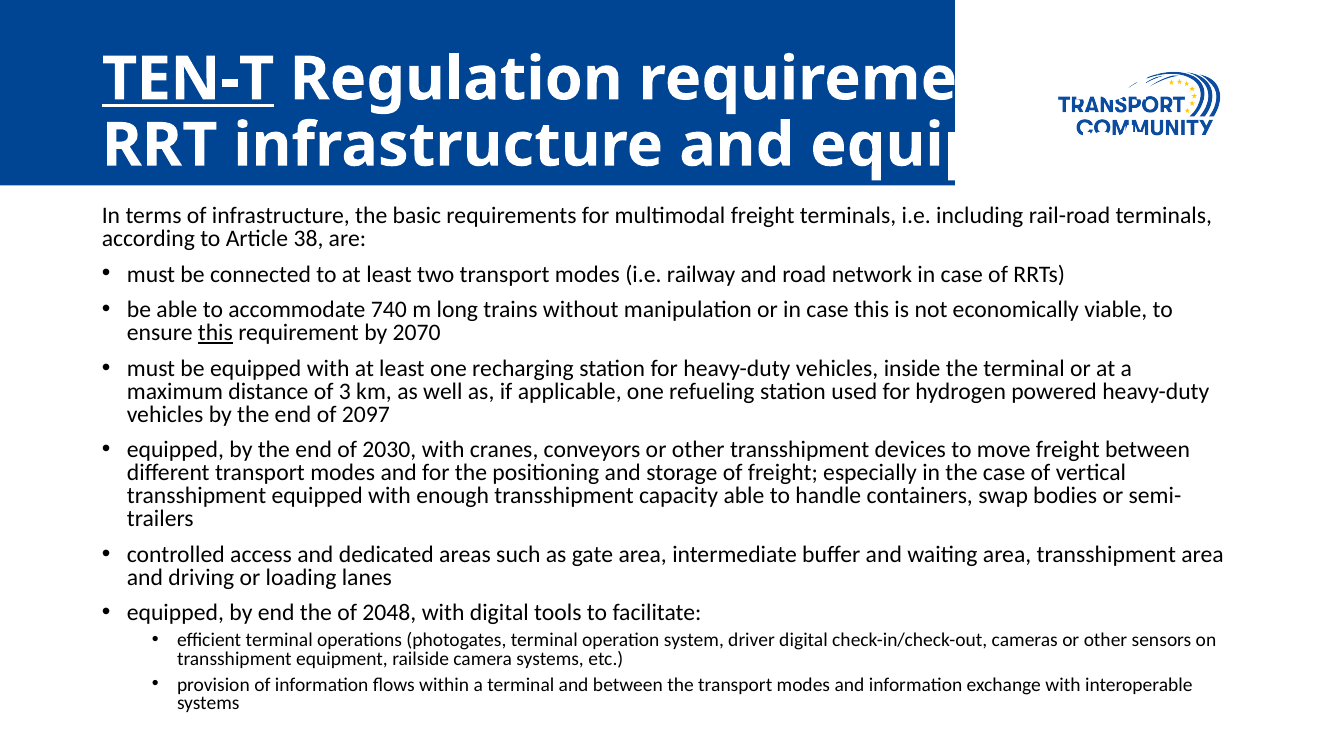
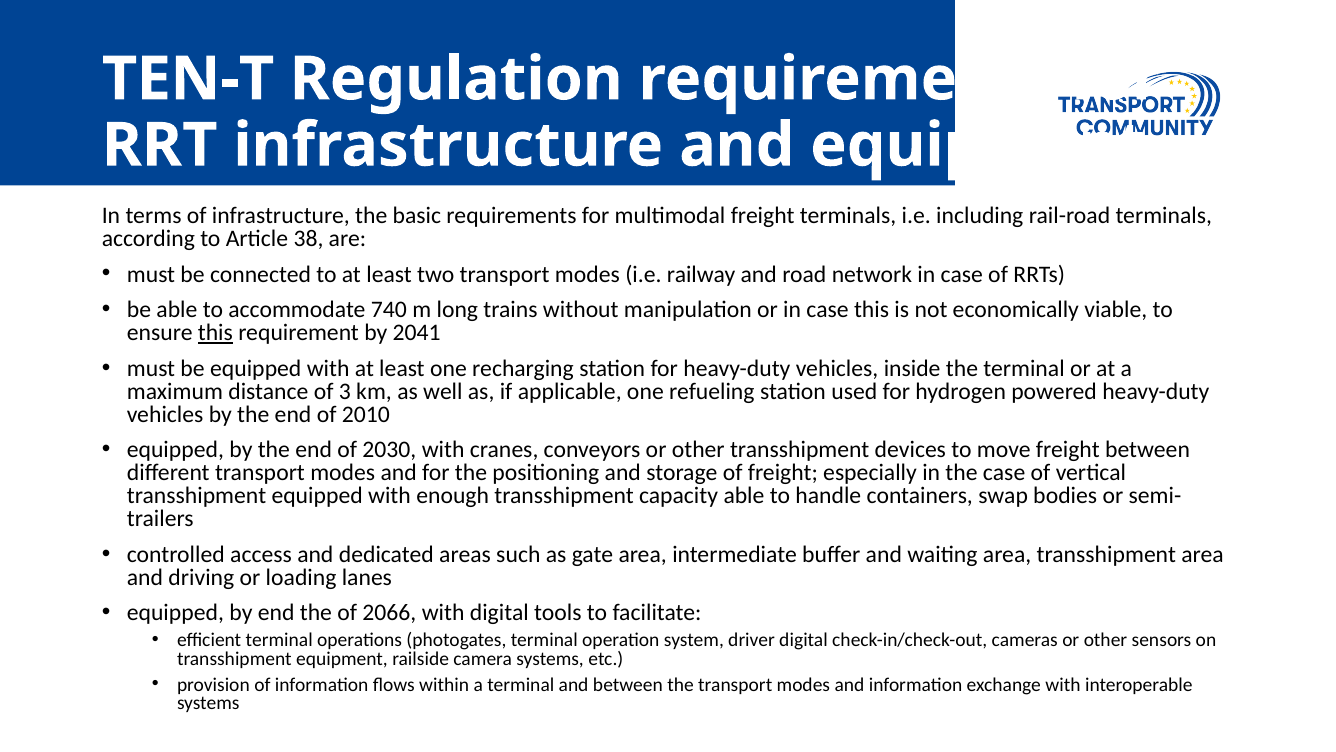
TEN-T underline: present -> none (188, 79)
2070: 2070 -> 2041 (417, 333)
2097: 2097 -> 2010 (366, 414)
2048: 2048 -> 2066 (389, 613)
